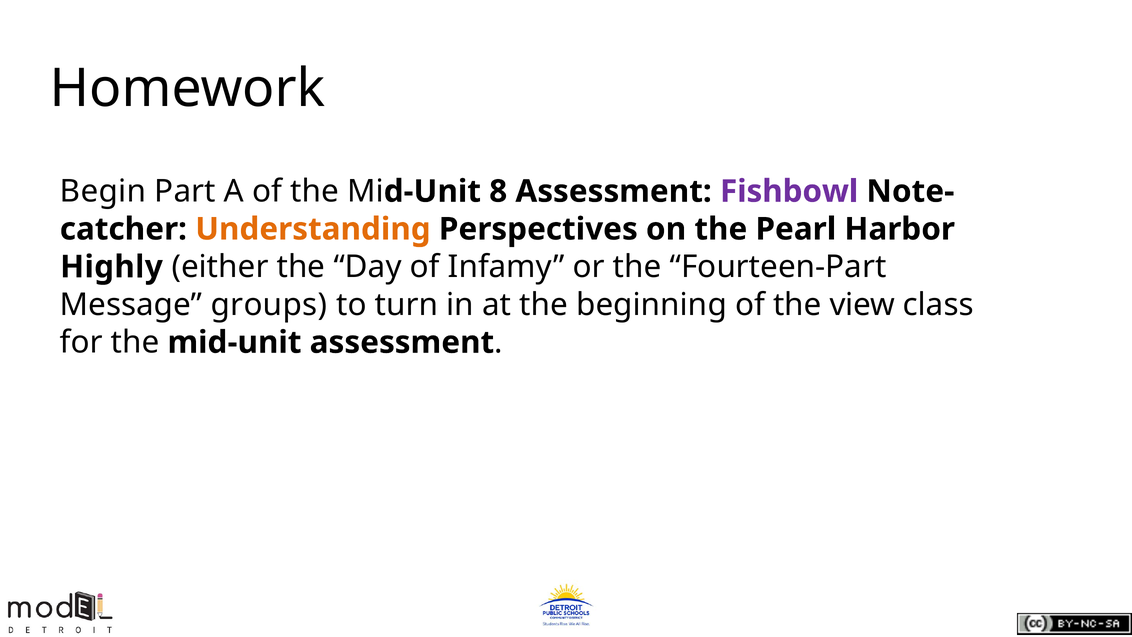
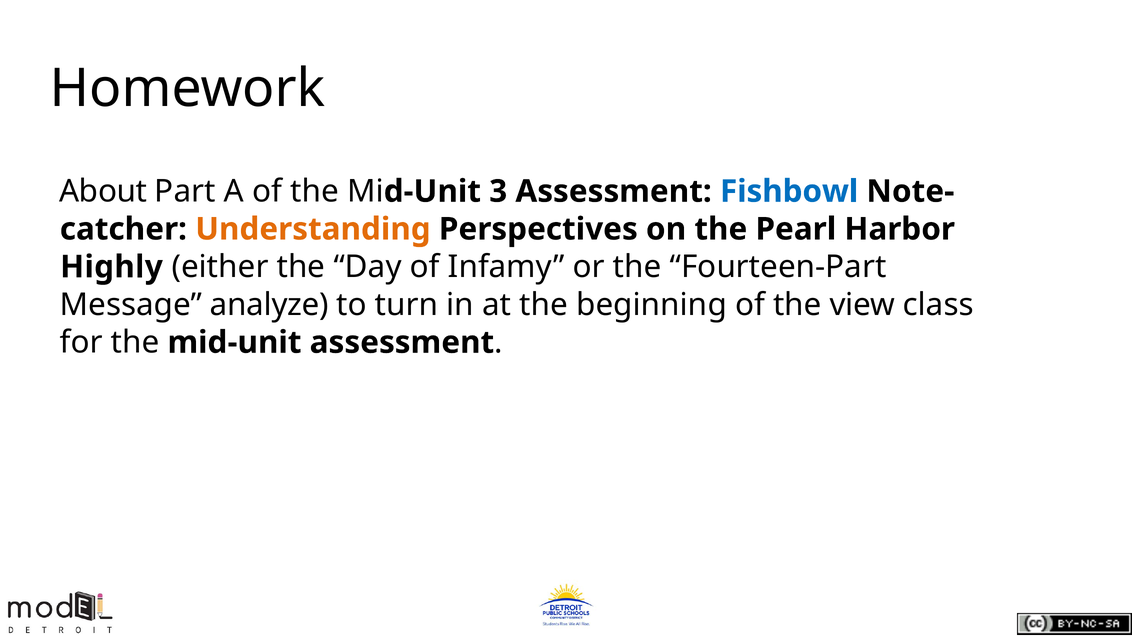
Begin: Begin -> About (103, 191)
8: 8 -> 3 (498, 191)
Fishbowl colour: purple -> blue (789, 191)
groups: groups -> analyze (269, 305)
